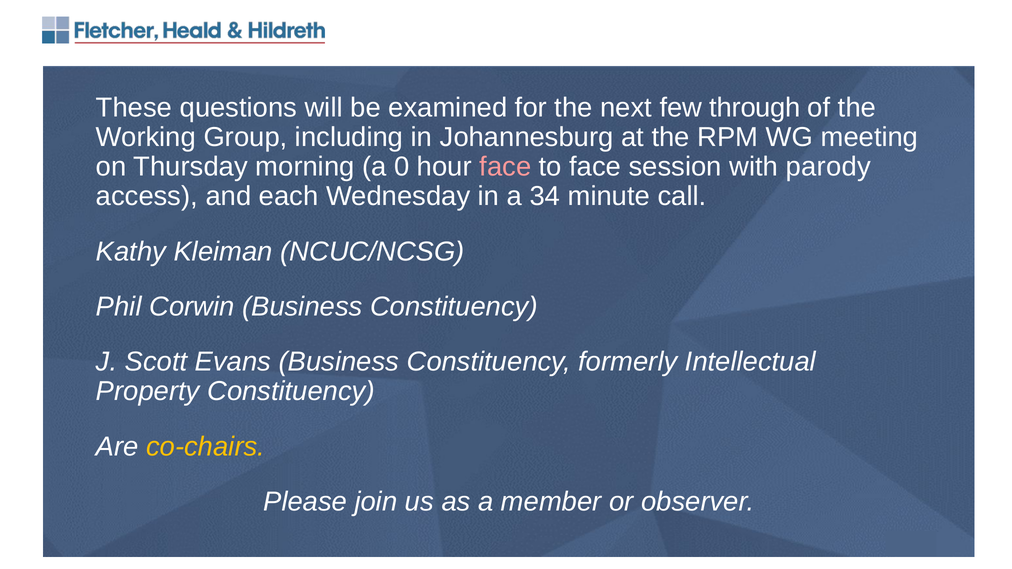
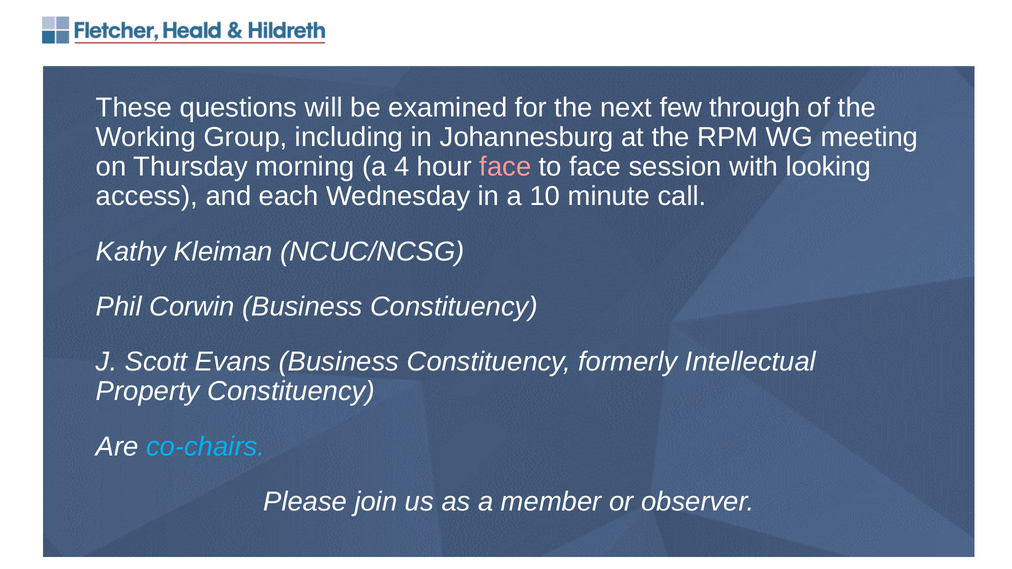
0: 0 -> 4 (402, 167)
parody: parody -> looking (828, 167)
a 34: 34 -> 10 (545, 197)
co-chairs colour: yellow -> light blue (206, 447)
